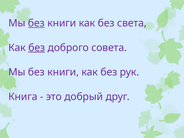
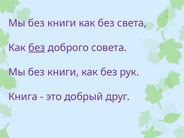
без underline: present -> none (36, 23)
